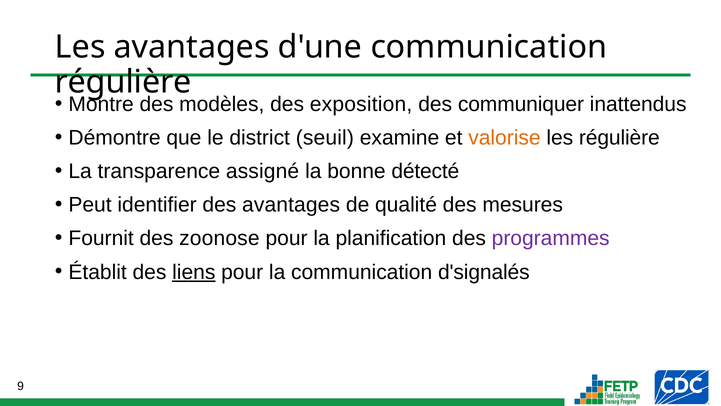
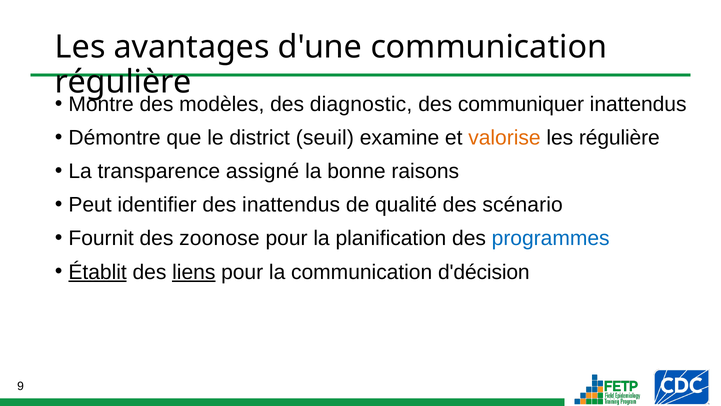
exposition: exposition -> diagnostic (361, 104)
détecté: détecté -> raisons (425, 171)
des avantages: avantages -> inattendus (291, 205)
mesures: mesures -> scénario (523, 205)
programmes colour: purple -> blue (551, 238)
Établit underline: none -> present (98, 272)
d'signalés: d'signalés -> d'décision (484, 272)
